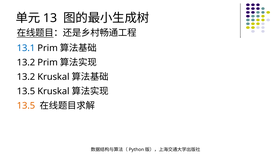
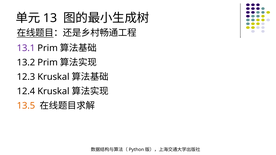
13.1 colour: blue -> purple (26, 48)
13.2: 13.2 -> 12.3 (26, 77)
13.5: 13.5 -> 12.4 (26, 91)
